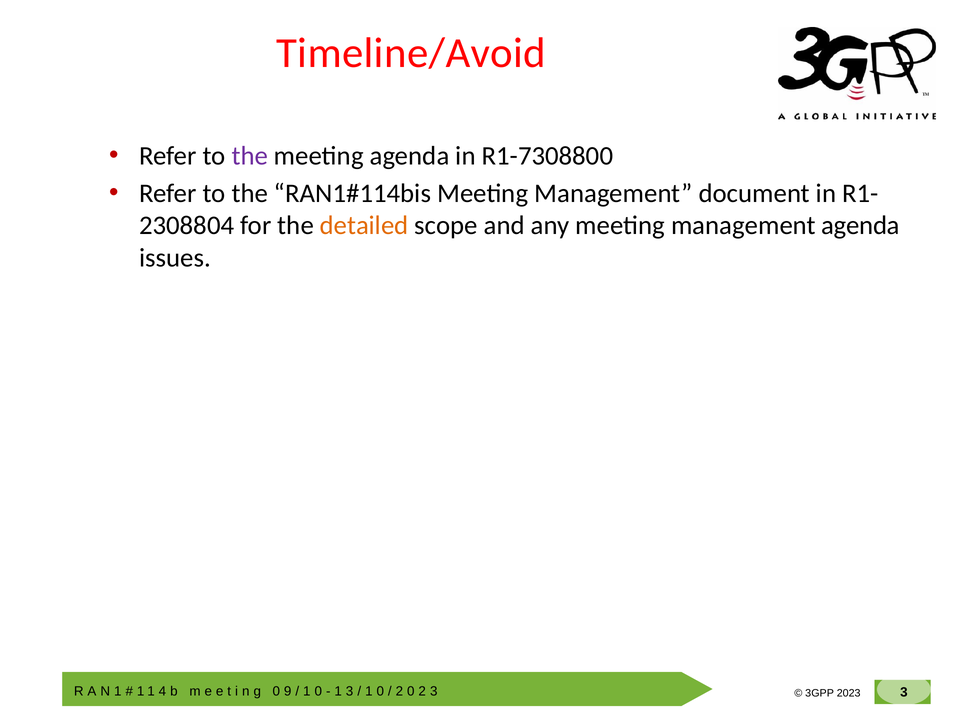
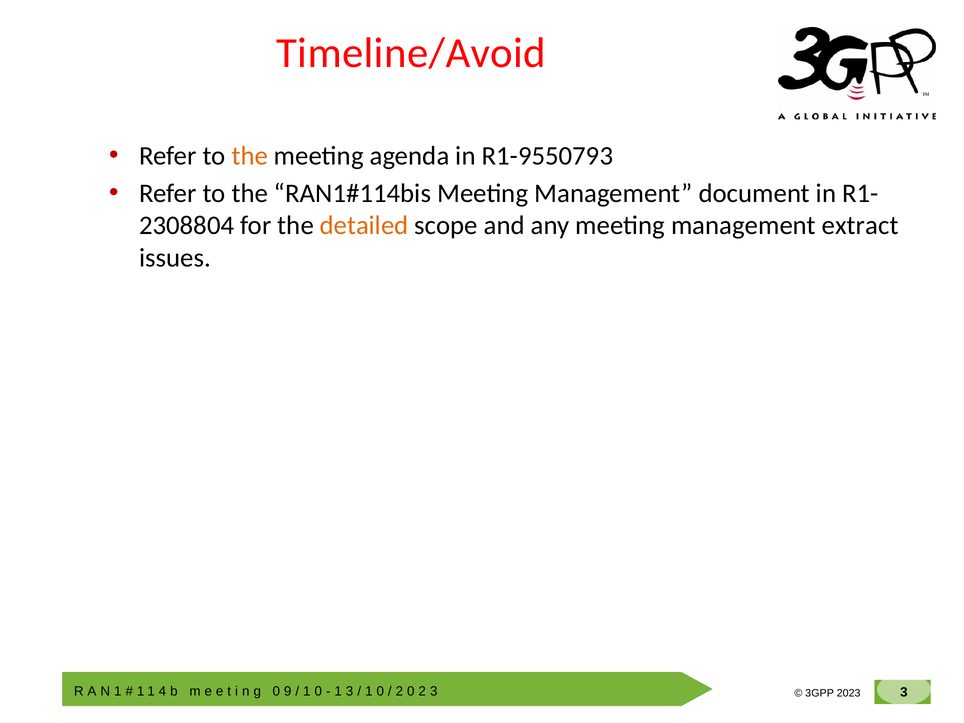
the colour: purple -> orange (250, 156)
R1-7308800: R1-7308800 -> R1-9550793 (547, 156)
management agenda: agenda -> extract (860, 226)
